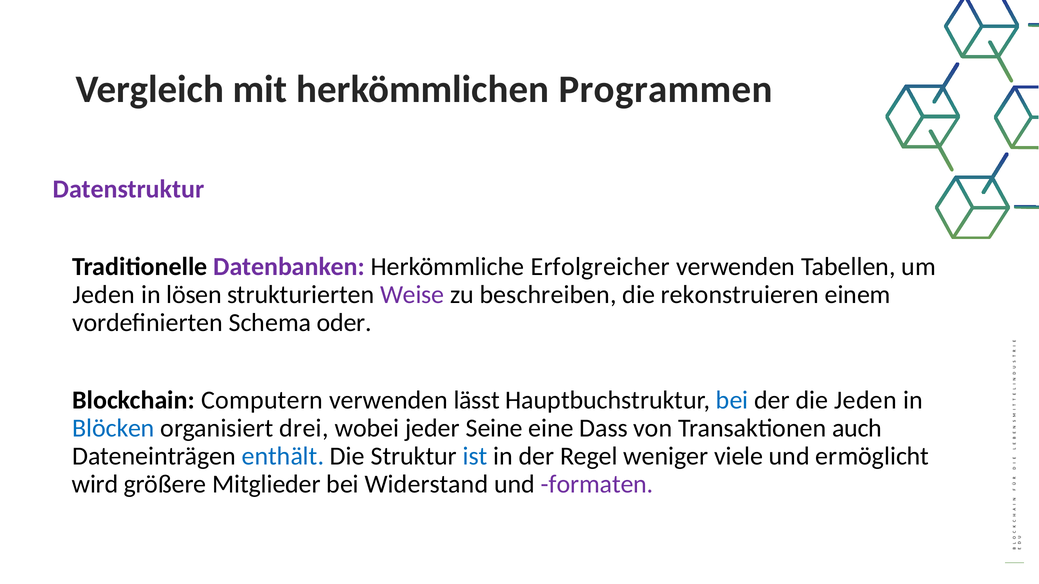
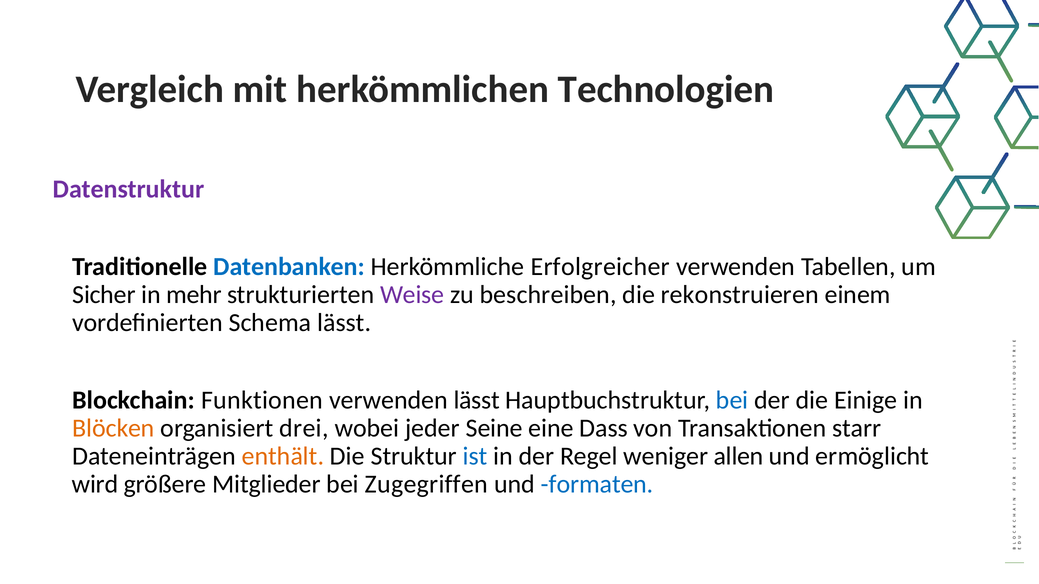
Programmen: Programmen -> Technologien (666, 90)
Datenbanken colour: purple -> blue (289, 267)
Jeden: Jeden -> Sicher (104, 295)
lösen: lösen -> mehr (194, 295)
Schema oder: oder -> lässt (344, 323)
Computern: Computern -> Funktionen (262, 401)
die Jeden: Jeden -> Einige (866, 401)
Blöcken colour: blue -> orange (113, 429)
auch: auch -> starr (857, 429)
enthält colour: blue -> orange (283, 457)
viele: viele -> allen (739, 457)
Widerstand: Widerstand -> Zugegriffen (426, 485)
formaten colour: purple -> blue (597, 485)
